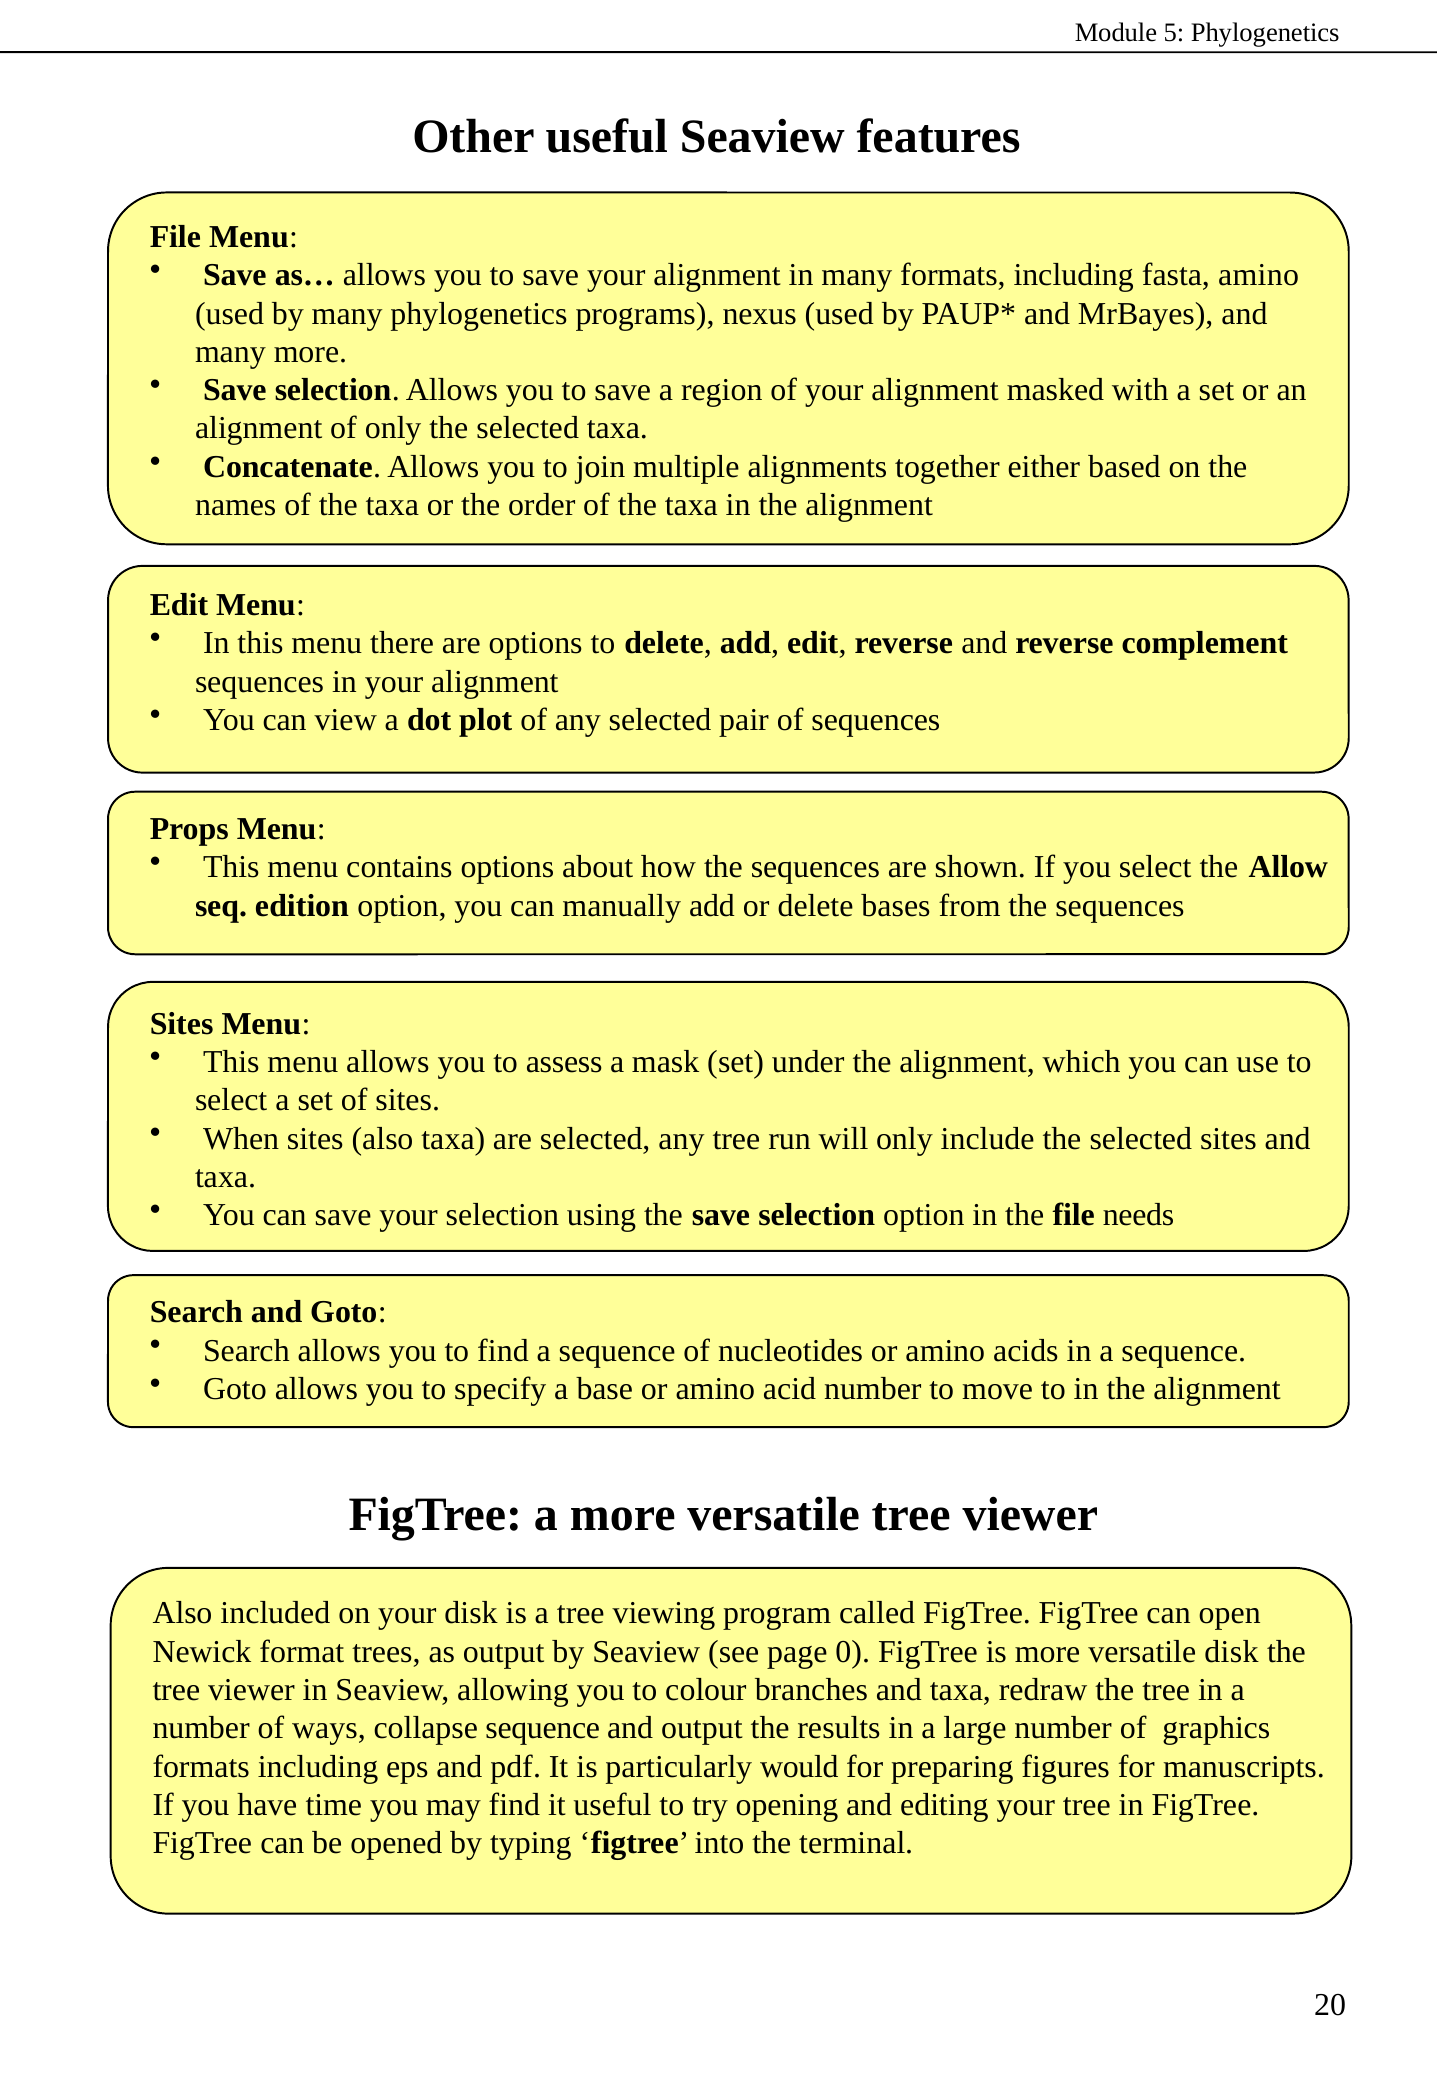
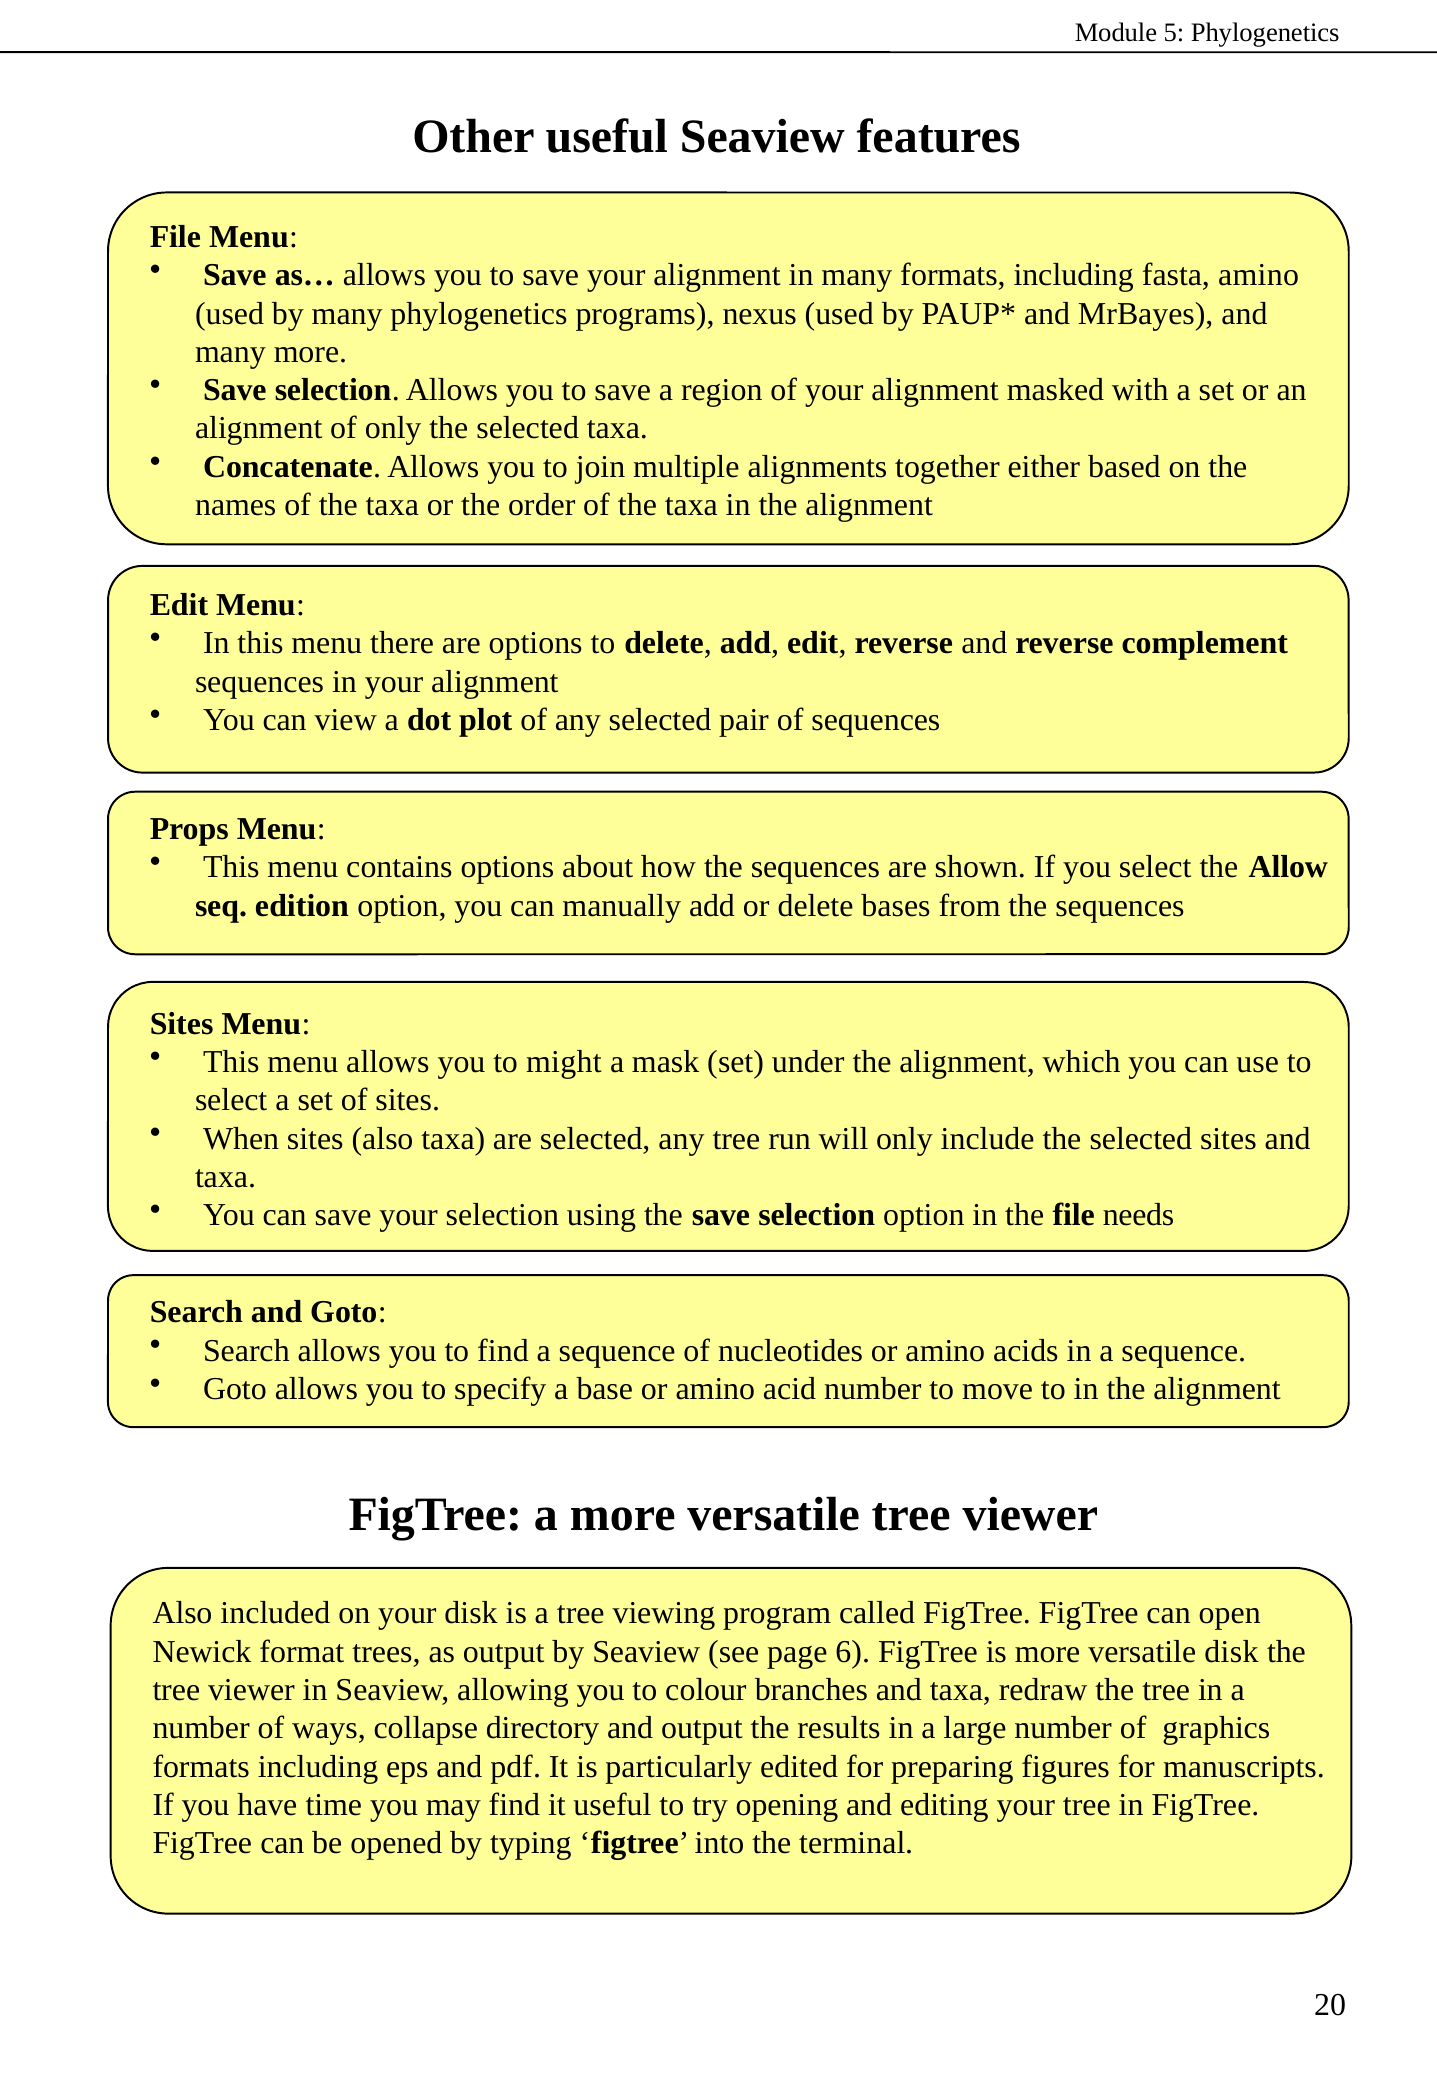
assess: assess -> might (564, 1062)
0: 0 -> 6 (853, 1652)
collapse sequence: sequence -> directory (543, 1729)
would: would -> edited (799, 1767)
